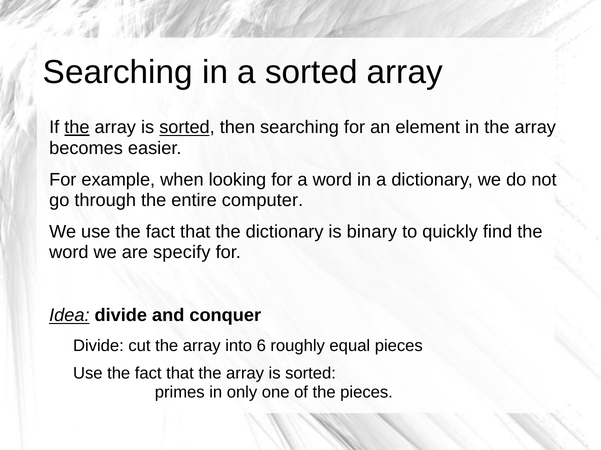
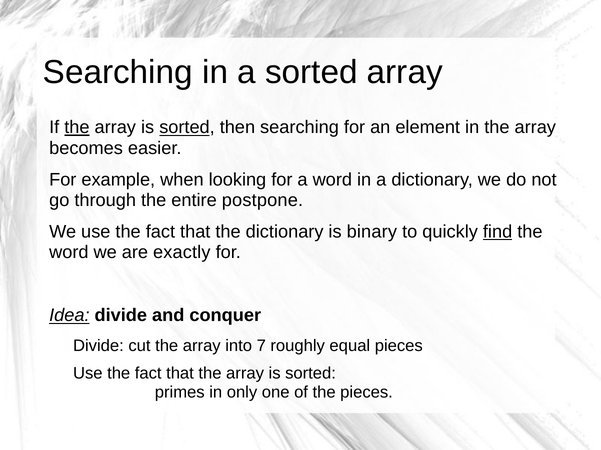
computer: computer -> postpone (262, 201)
find underline: none -> present (498, 232)
specify: specify -> exactly (182, 253)
6: 6 -> 7 (261, 346)
